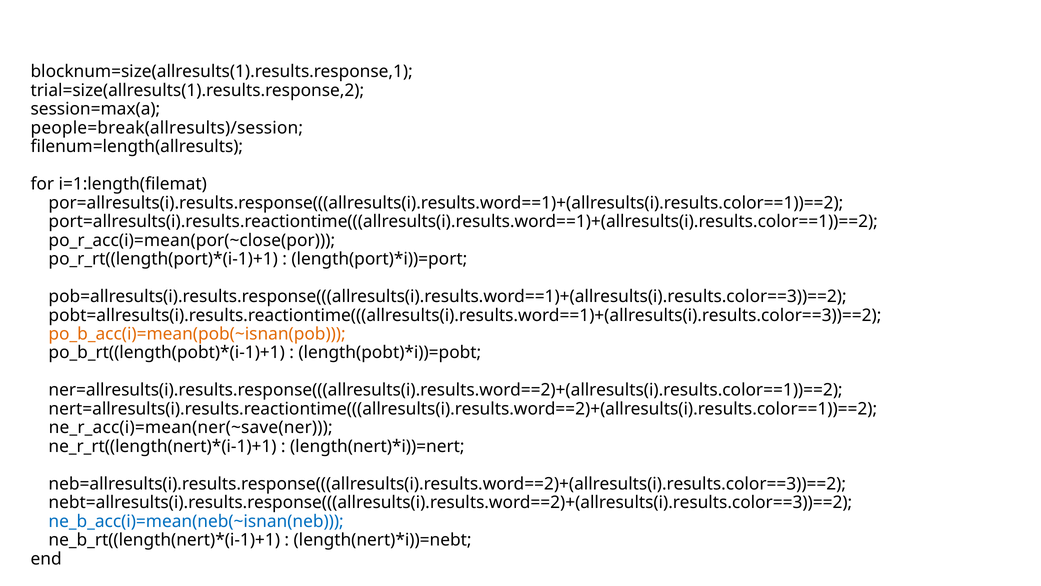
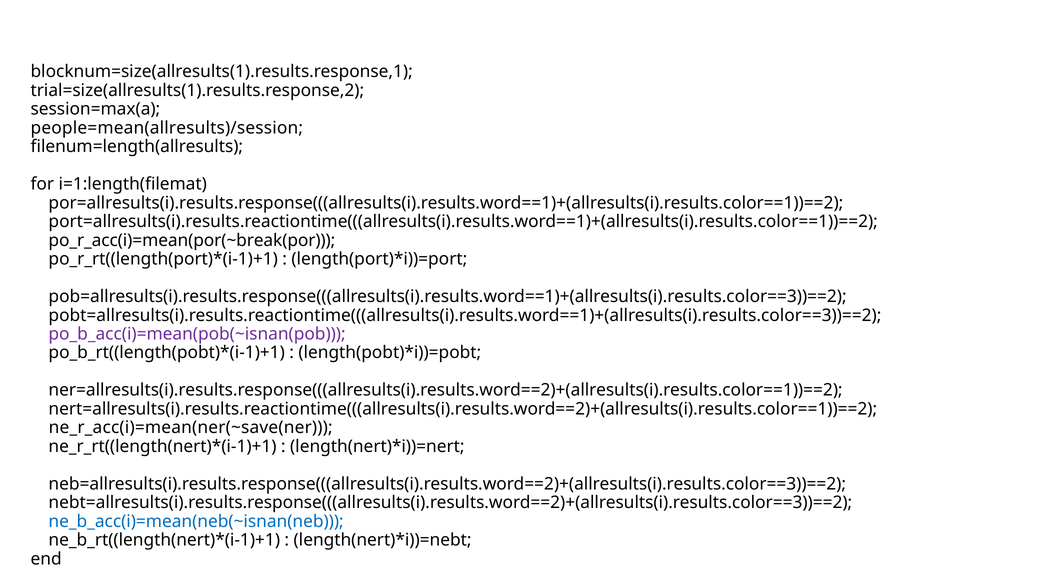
people=break(allresults)/session: people=break(allresults)/session -> people=mean(allresults)/session (167, 128)
po_r_acc(i)=mean(por(~close(por: po_r_acc(i)=mean(por(~close(por -> po_r_acc(i)=mean(por(~break(por (192, 240)
po_b_acc(i)=mean(pob(~isnan(pob colour: orange -> purple (197, 334)
